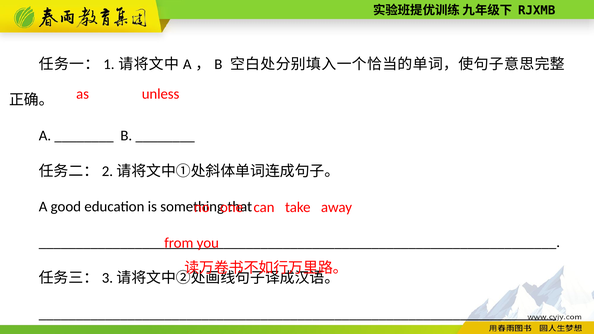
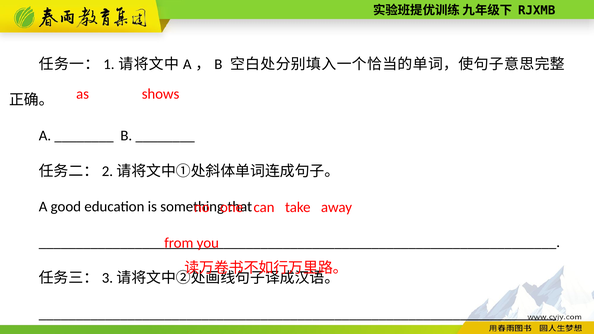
unless: unless -> shows (161, 94)
